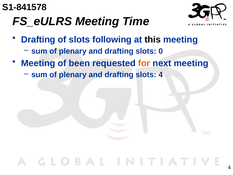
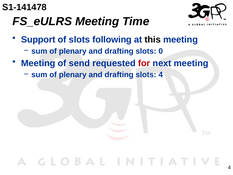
S1-841578: S1-841578 -> S1-141478 (24, 7)
Drafting: Drafting -> Support (38, 40)
been: been -> send (79, 63)
for colour: orange -> red (144, 63)
